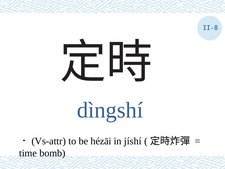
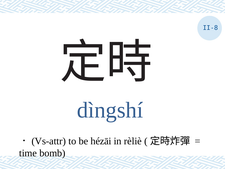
jíshí: jíshí -> rèliè (133, 141)
